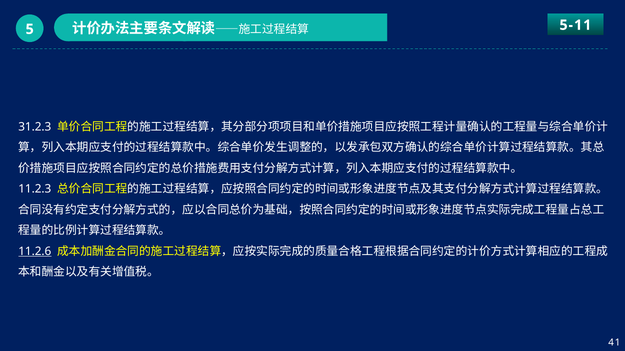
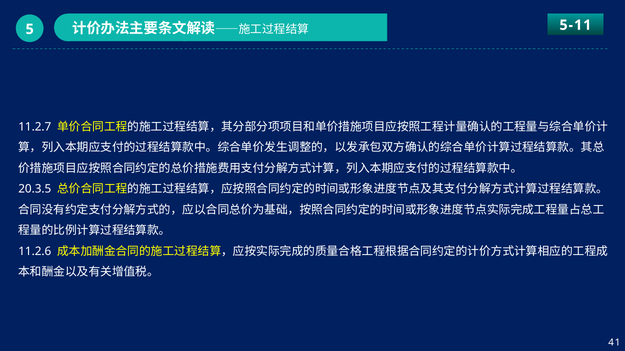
31.2.3: 31.2.3 -> 11.2.7 (35, 127)
11.2.3: 11.2.3 -> 20.3.5 (35, 189)
11.2.6 underline: present -> none (35, 252)
